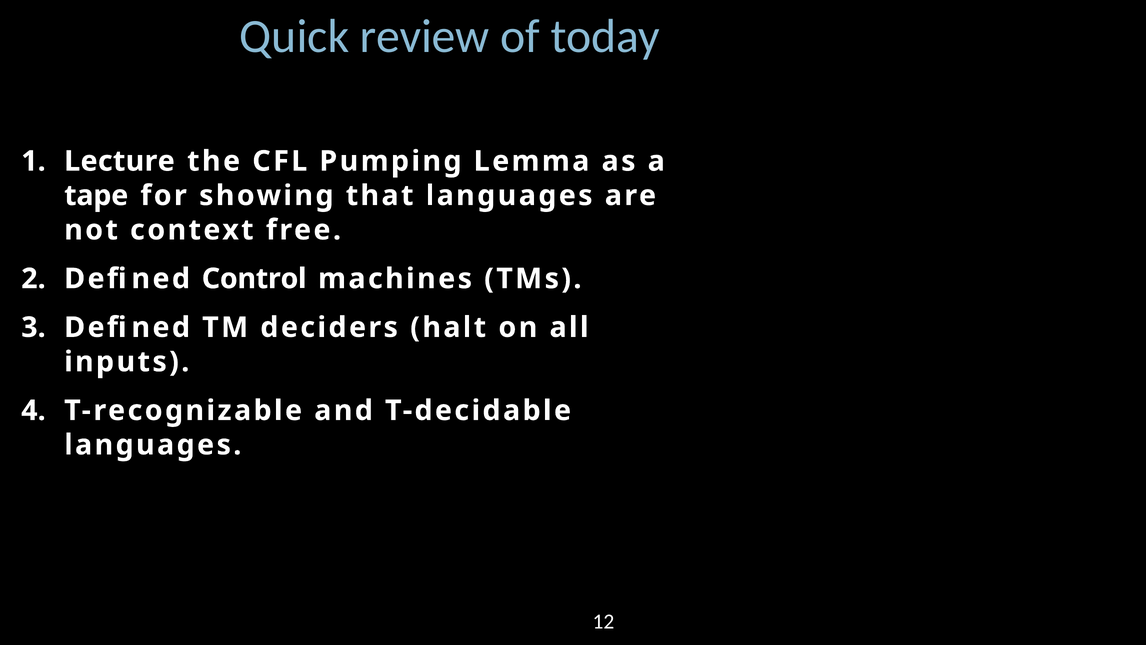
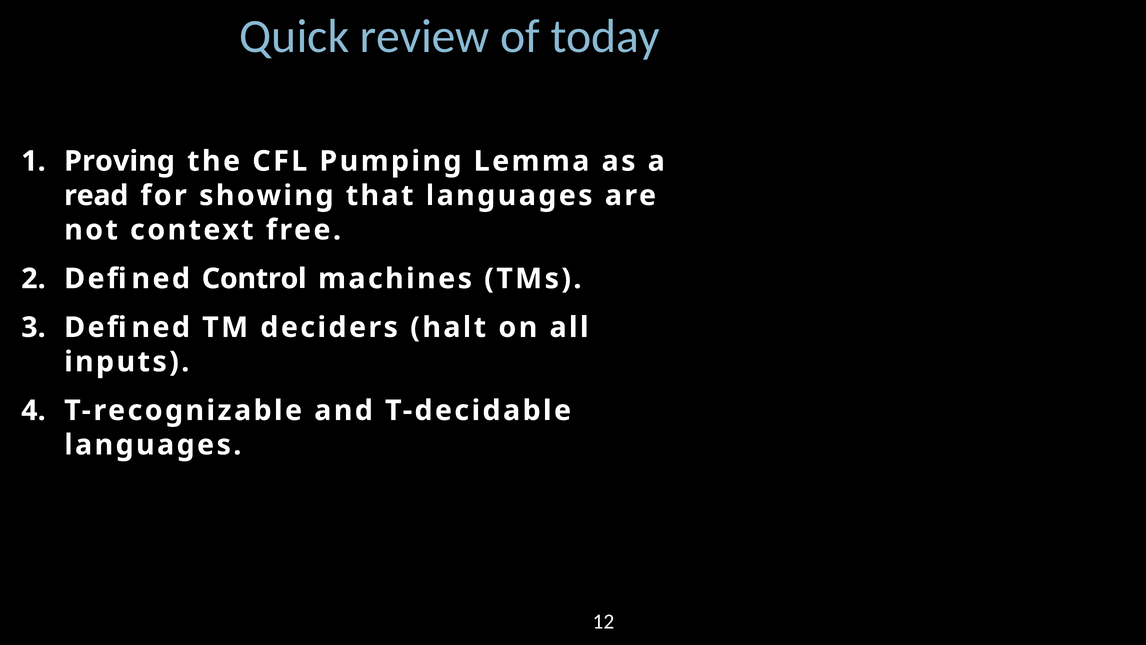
Lecture: Lecture -> Proving (120, 161)
tape: tape -> read (96, 195)
